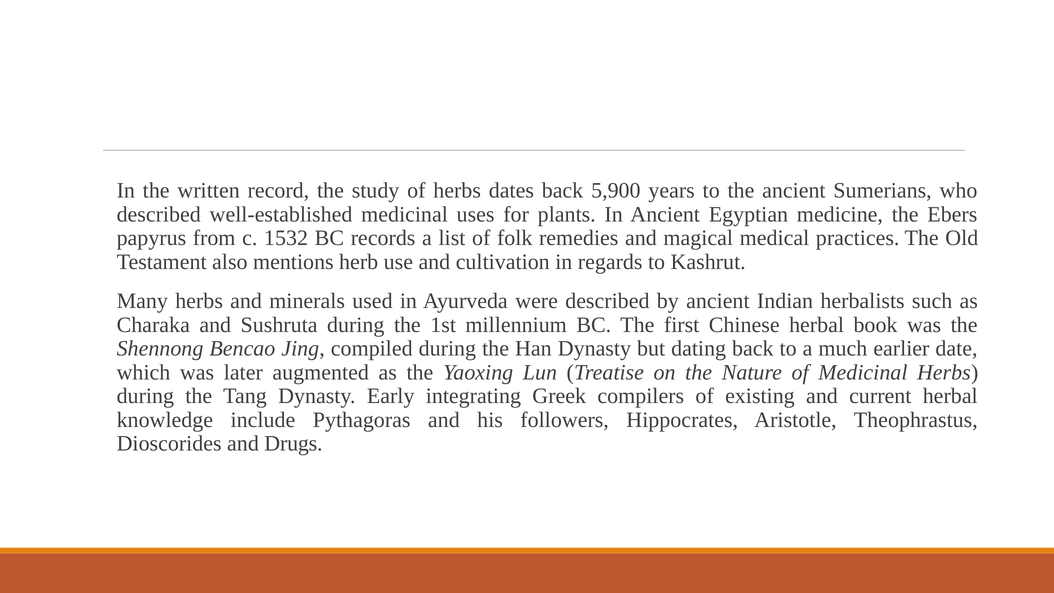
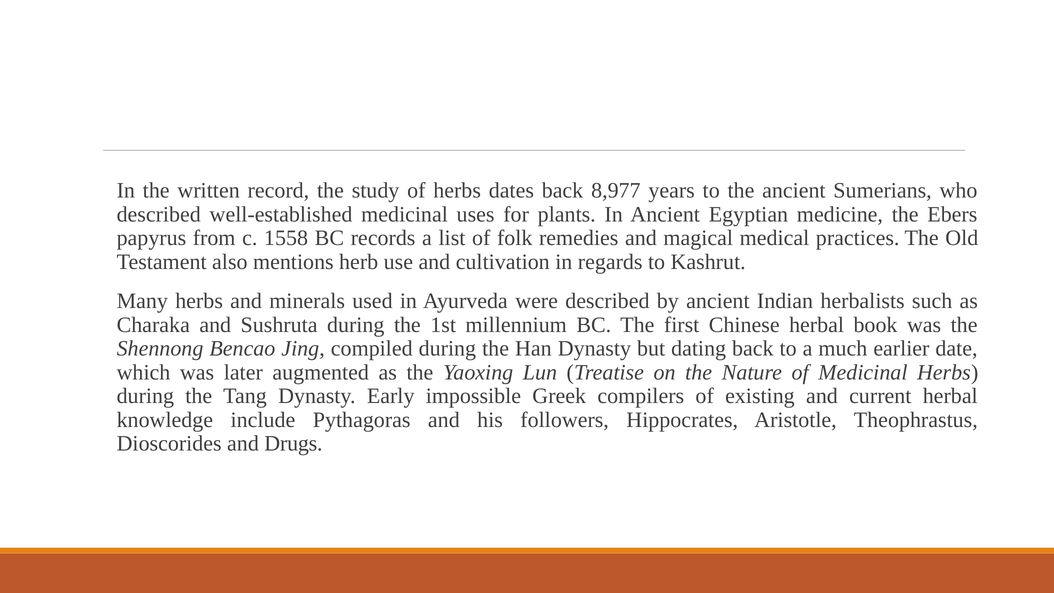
5,900: 5,900 -> 8,977 (616, 191)
1532: 1532 -> 1558 (286, 238)
integrating: integrating -> impossible (473, 396)
